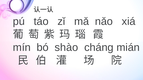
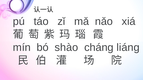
mián: mián -> liáng (128, 48)
